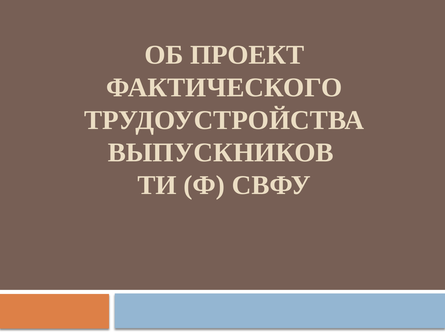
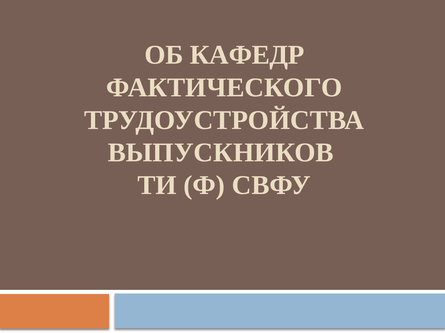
ПРОЕКТ: ПРОЕКТ -> КАФЕДР (247, 55)
